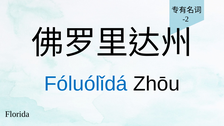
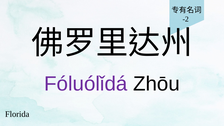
Fóluólǐdá colour: blue -> purple (86, 84)
